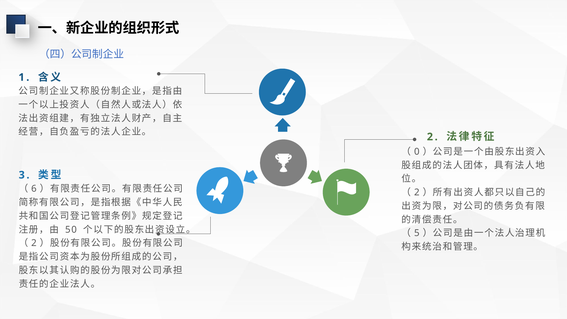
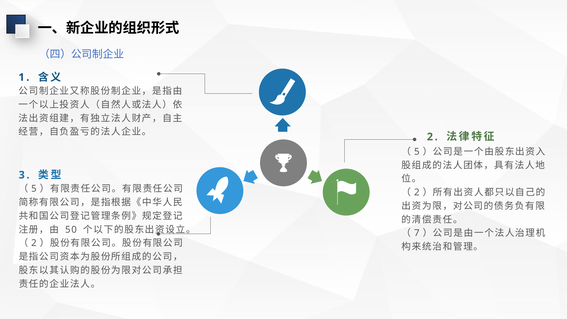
0: 0 -> 5 (417, 152)
6: 6 -> 5 (34, 189)
5: 5 -> 7 (417, 233)
